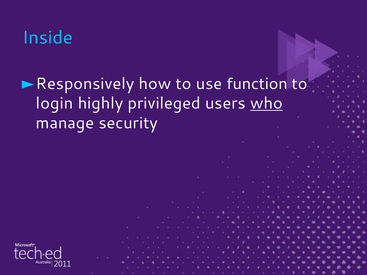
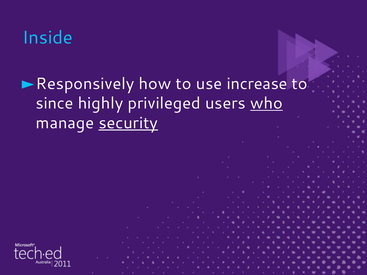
function: function -> increase (257, 84)
login: login -> since (55, 103)
security underline: none -> present (128, 123)
